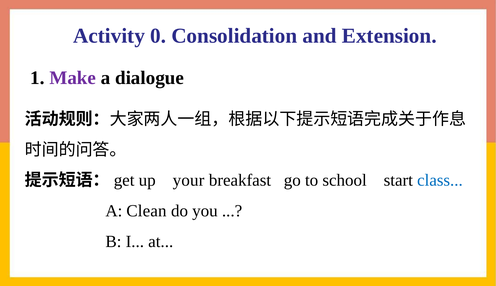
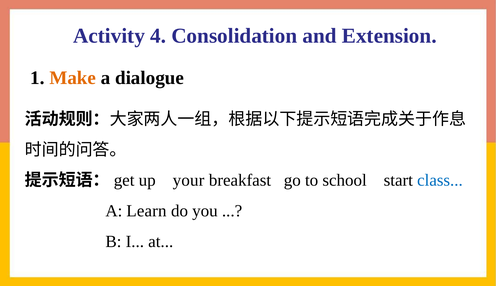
0: 0 -> 4 (158, 36)
Make colour: purple -> orange (73, 78)
Clean: Clean -> Learn (146, 211)
